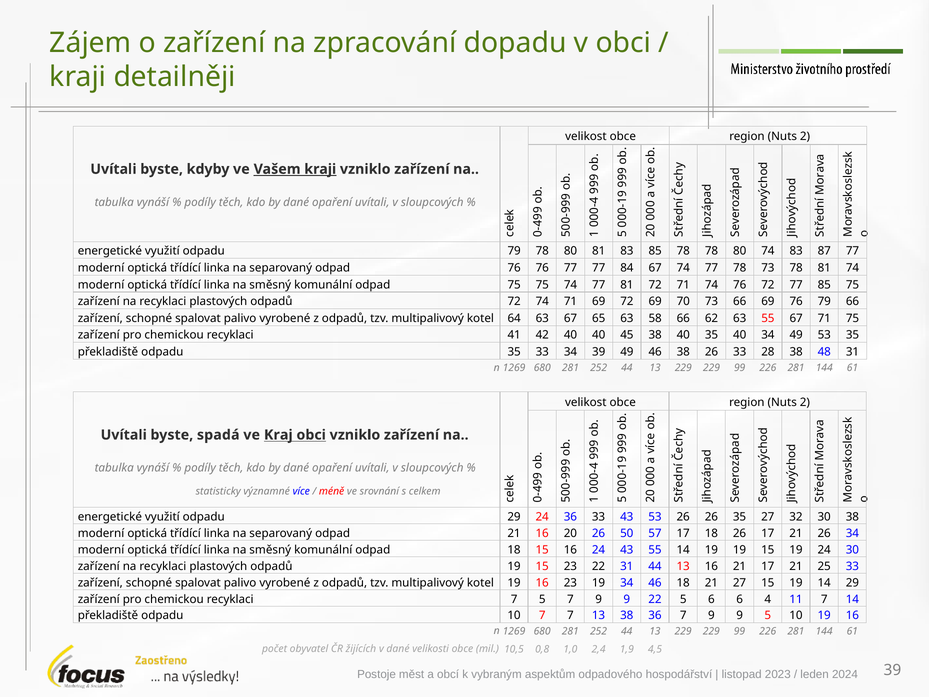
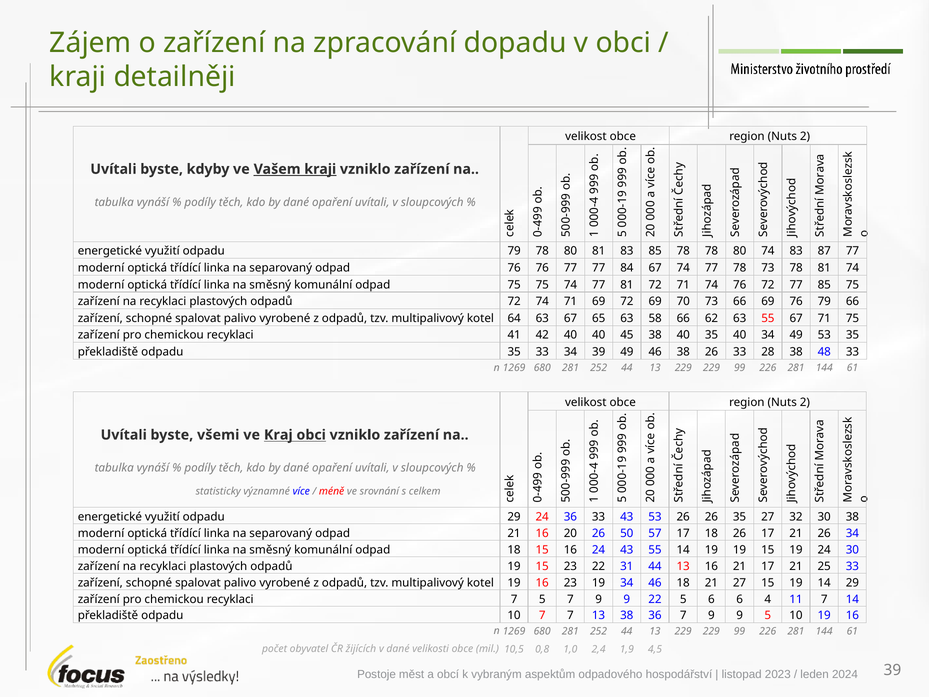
48 31: 31 -> 33 (853, 352)
spadá: spadá -> všemi (218, 435)
